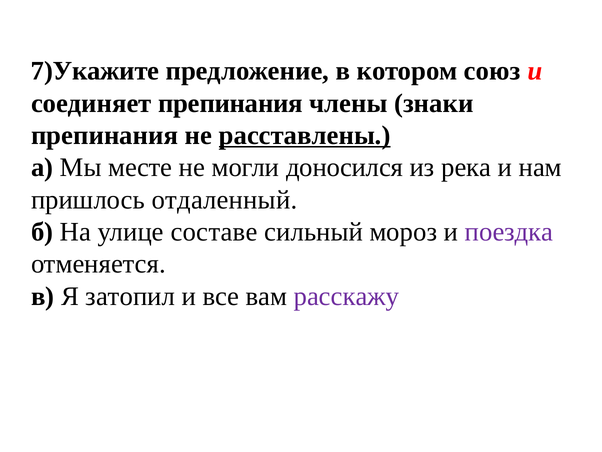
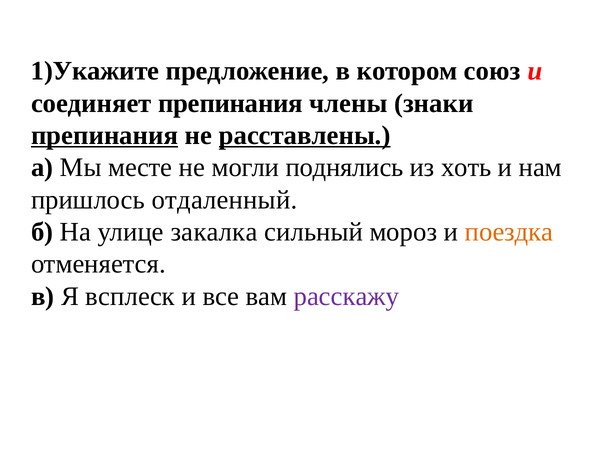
7)Укажите: 7)Укажите -> 1)Укажите (95, 71)
препинания underline: none -> present (105, 135)
доносился: доносился -> поднялись (345, 167)
река: река -> хоть (466, 167)
составе: составе -> закалка (214, 232)
поездка colour: purple -> orange (509, 232)
затопил: затопил -> всплеск (130, 296)
